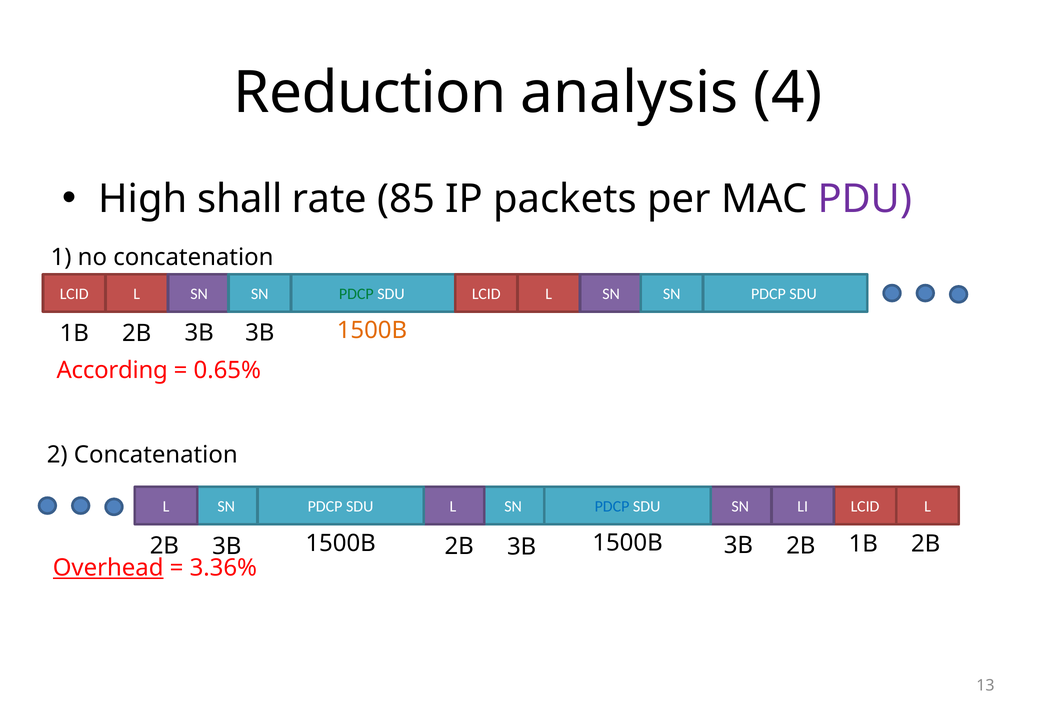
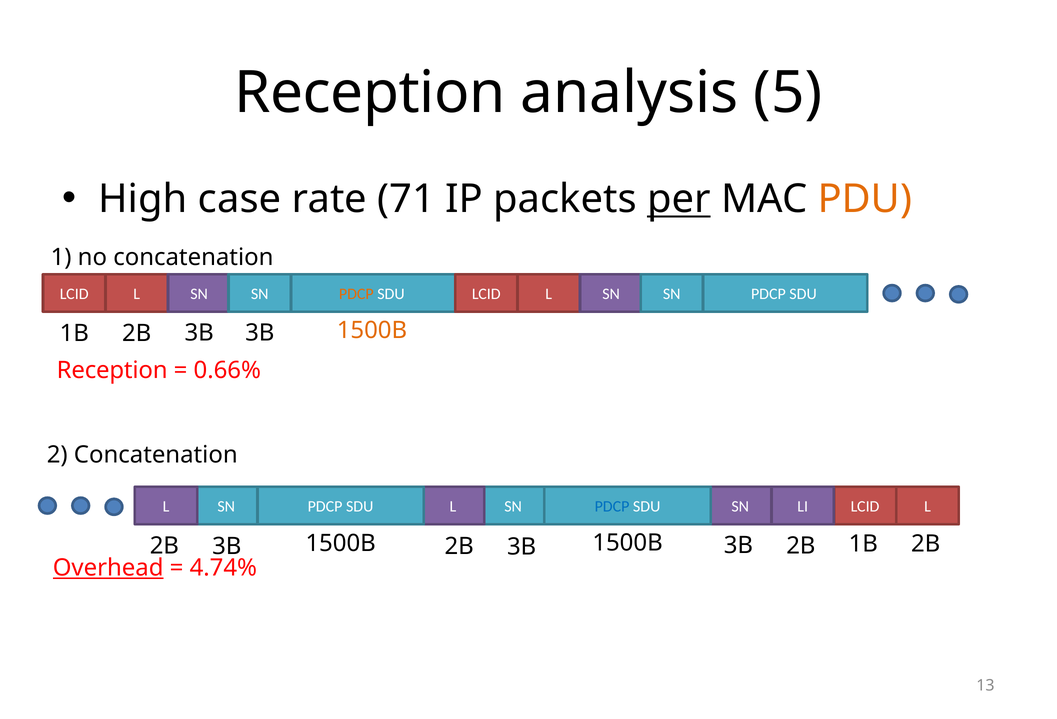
Reduction: Reduction -> Reception (370, 93)
4: 4 -> 5 (788, 93)
shall: shall -> case (240, 199)
85: 85 -> 71 (406, 199)
per underline: none -> present (679, 199)
PDU colour: purple -> orange (865, 199)
PDCP colour: green -> orange (356, 294)
According: According -> Reception (112, 371)
0.65%: 0.65% -> 0.66% (227, 371)
3.36%: 3.36% -> 4.74% (223, 568)
